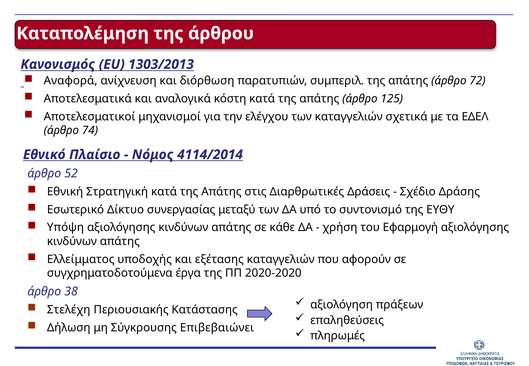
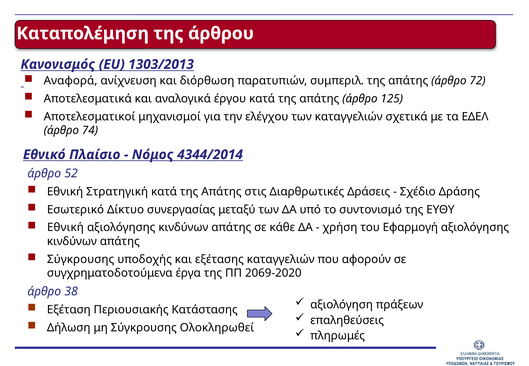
κόστη: κόστη -> έργου (230, 99)
4114/2014: 4114/2014 -> 4344/2014 (210, 155)
Υπόψη: Υπόψη -> Εθνική (65, 228)
Ελλείμματος: Ελλείμματος -> Σύγκρουσης (81, 259)
2020-2020: 2020-2020 -> 2069-2020 (273, 273)
Στελέχη: Στελέχη -> Εξέταση (69, 310)
Επιβεβαιώνει: Επιβεβαιώνει -> Ολοκληρωθεί (217, 328)
